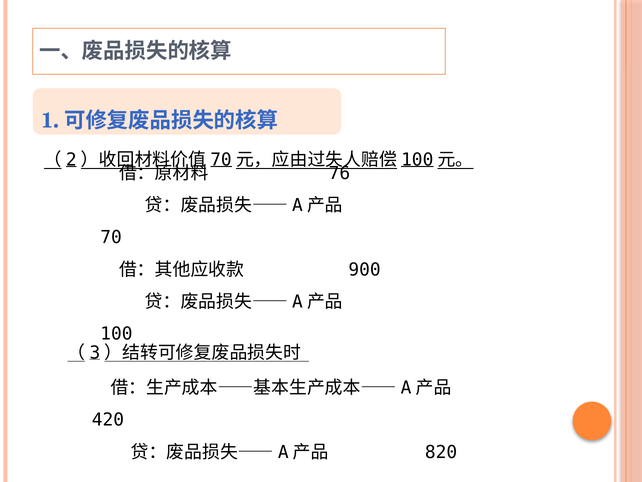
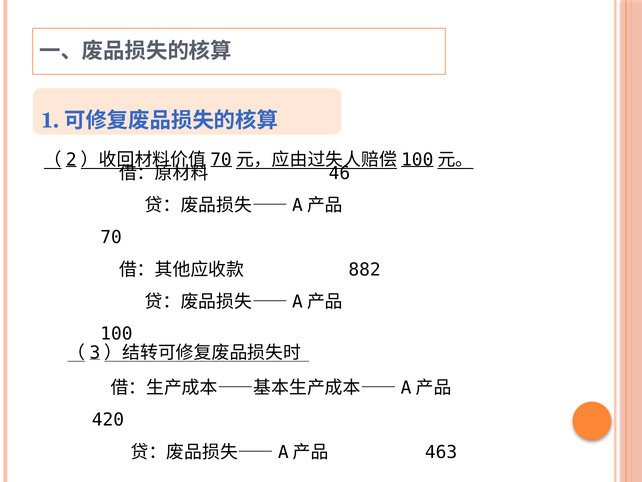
76: 76 -> 46 (339, 173)
900: 900 -> 882 (365, 269)
820: 820 -> 463 (441, 452)
